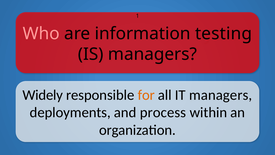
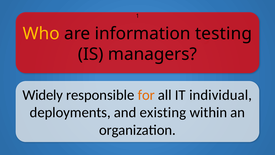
Who colour: pink -> yellow (41, 33)
IT managers: managers -> individual (221, 95)
process: process -> existing (163, 112)
